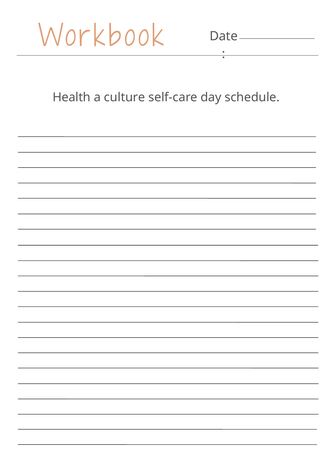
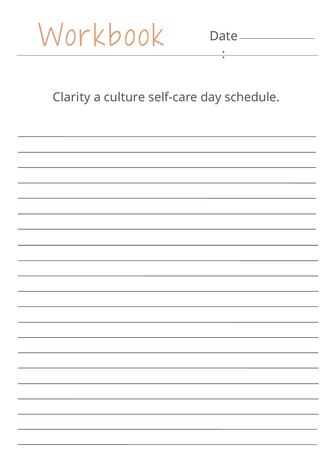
Health: Health -> Clarity (72, 98)
